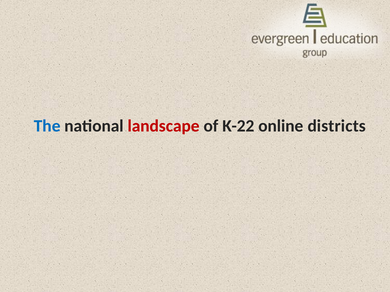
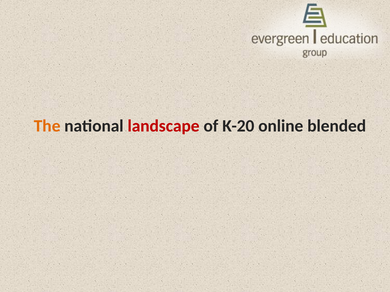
The colour: blue -> orange (47, 126)
K-22: K-22 -> K-20 (238, 126)
districts: districts -> blended (337, 126)
